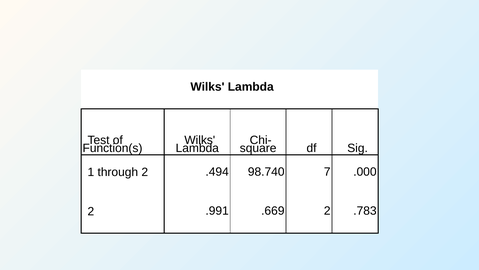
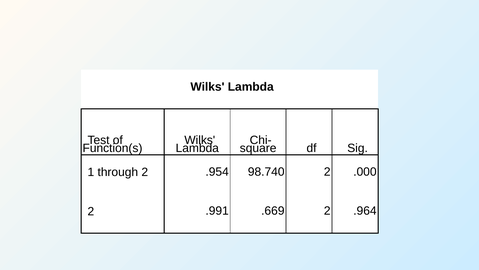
.494: .494 -> .954 (217, 172)
98.740 7: 7 -> 2 (327, 172)
.783: .783 -> .964 (365, 211)
